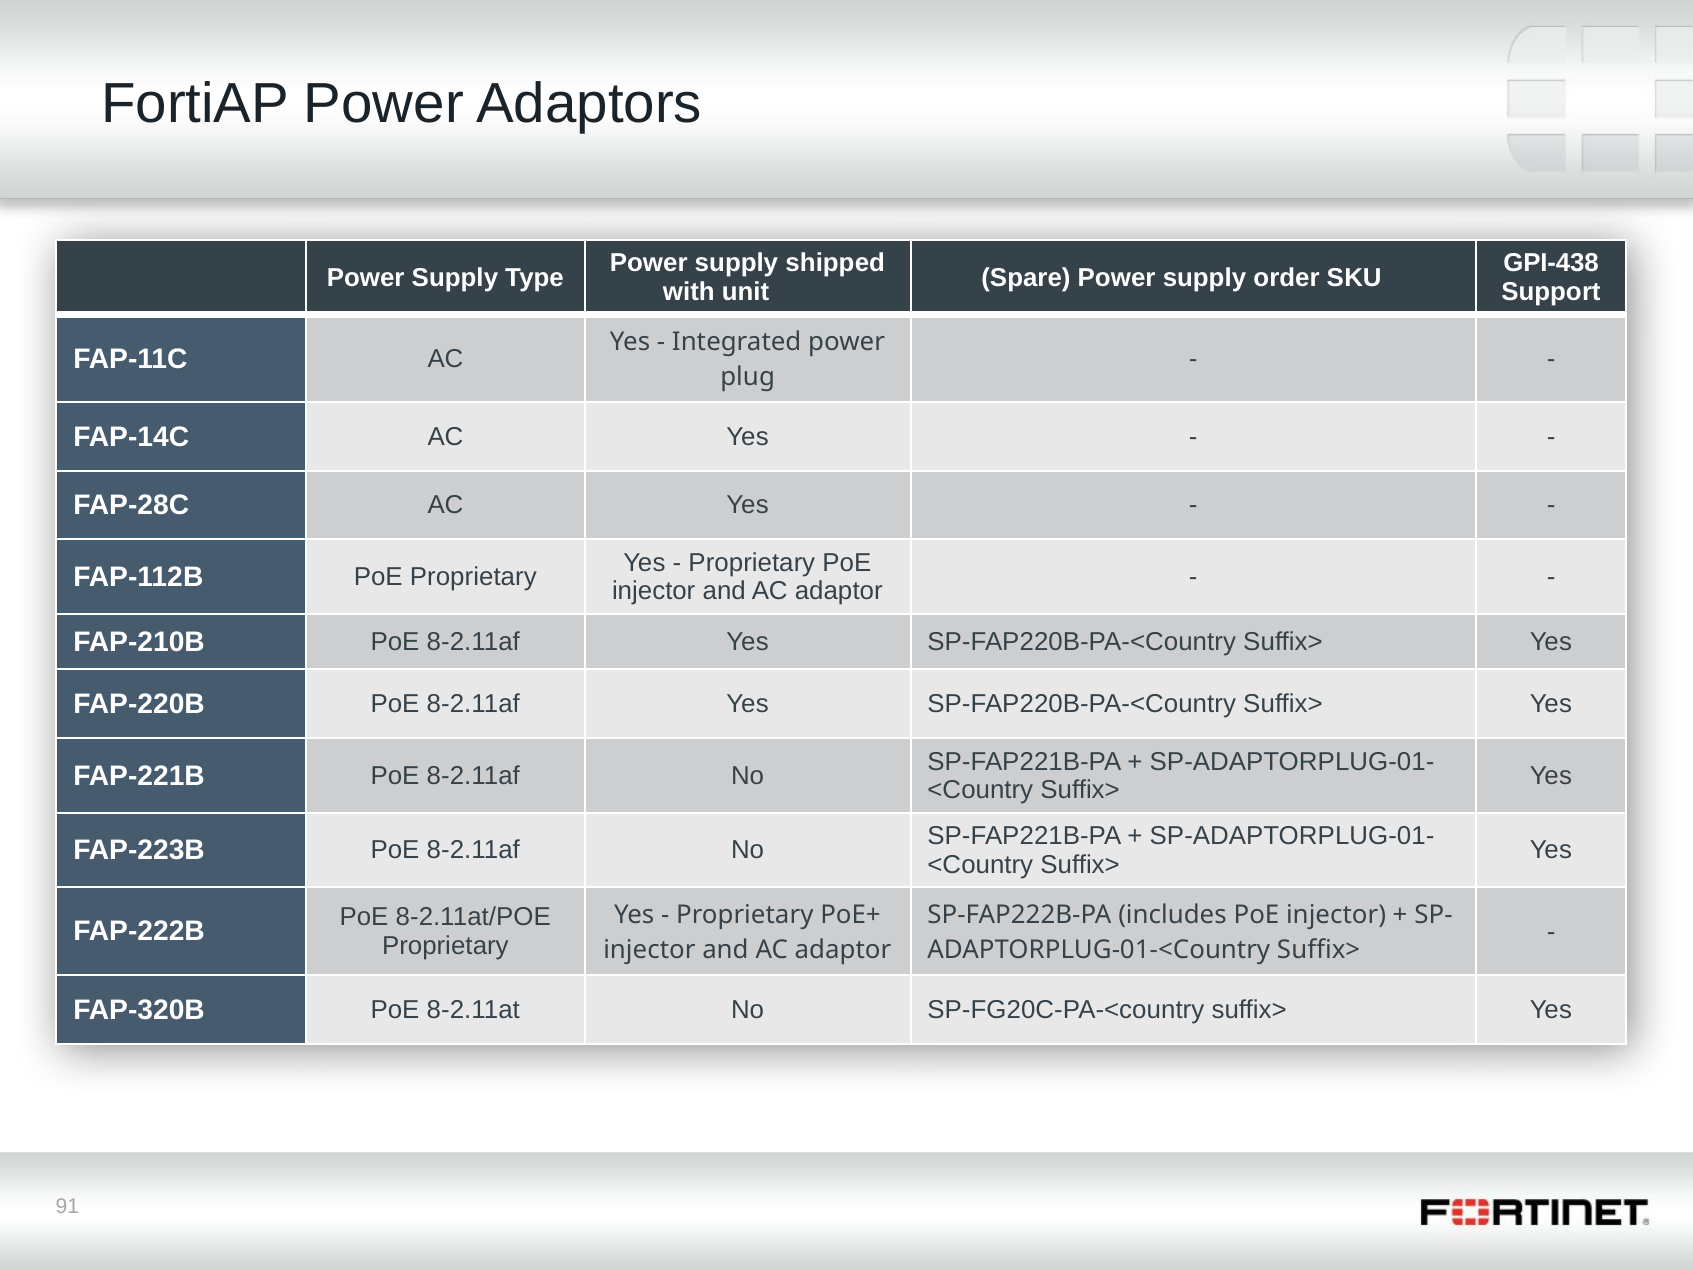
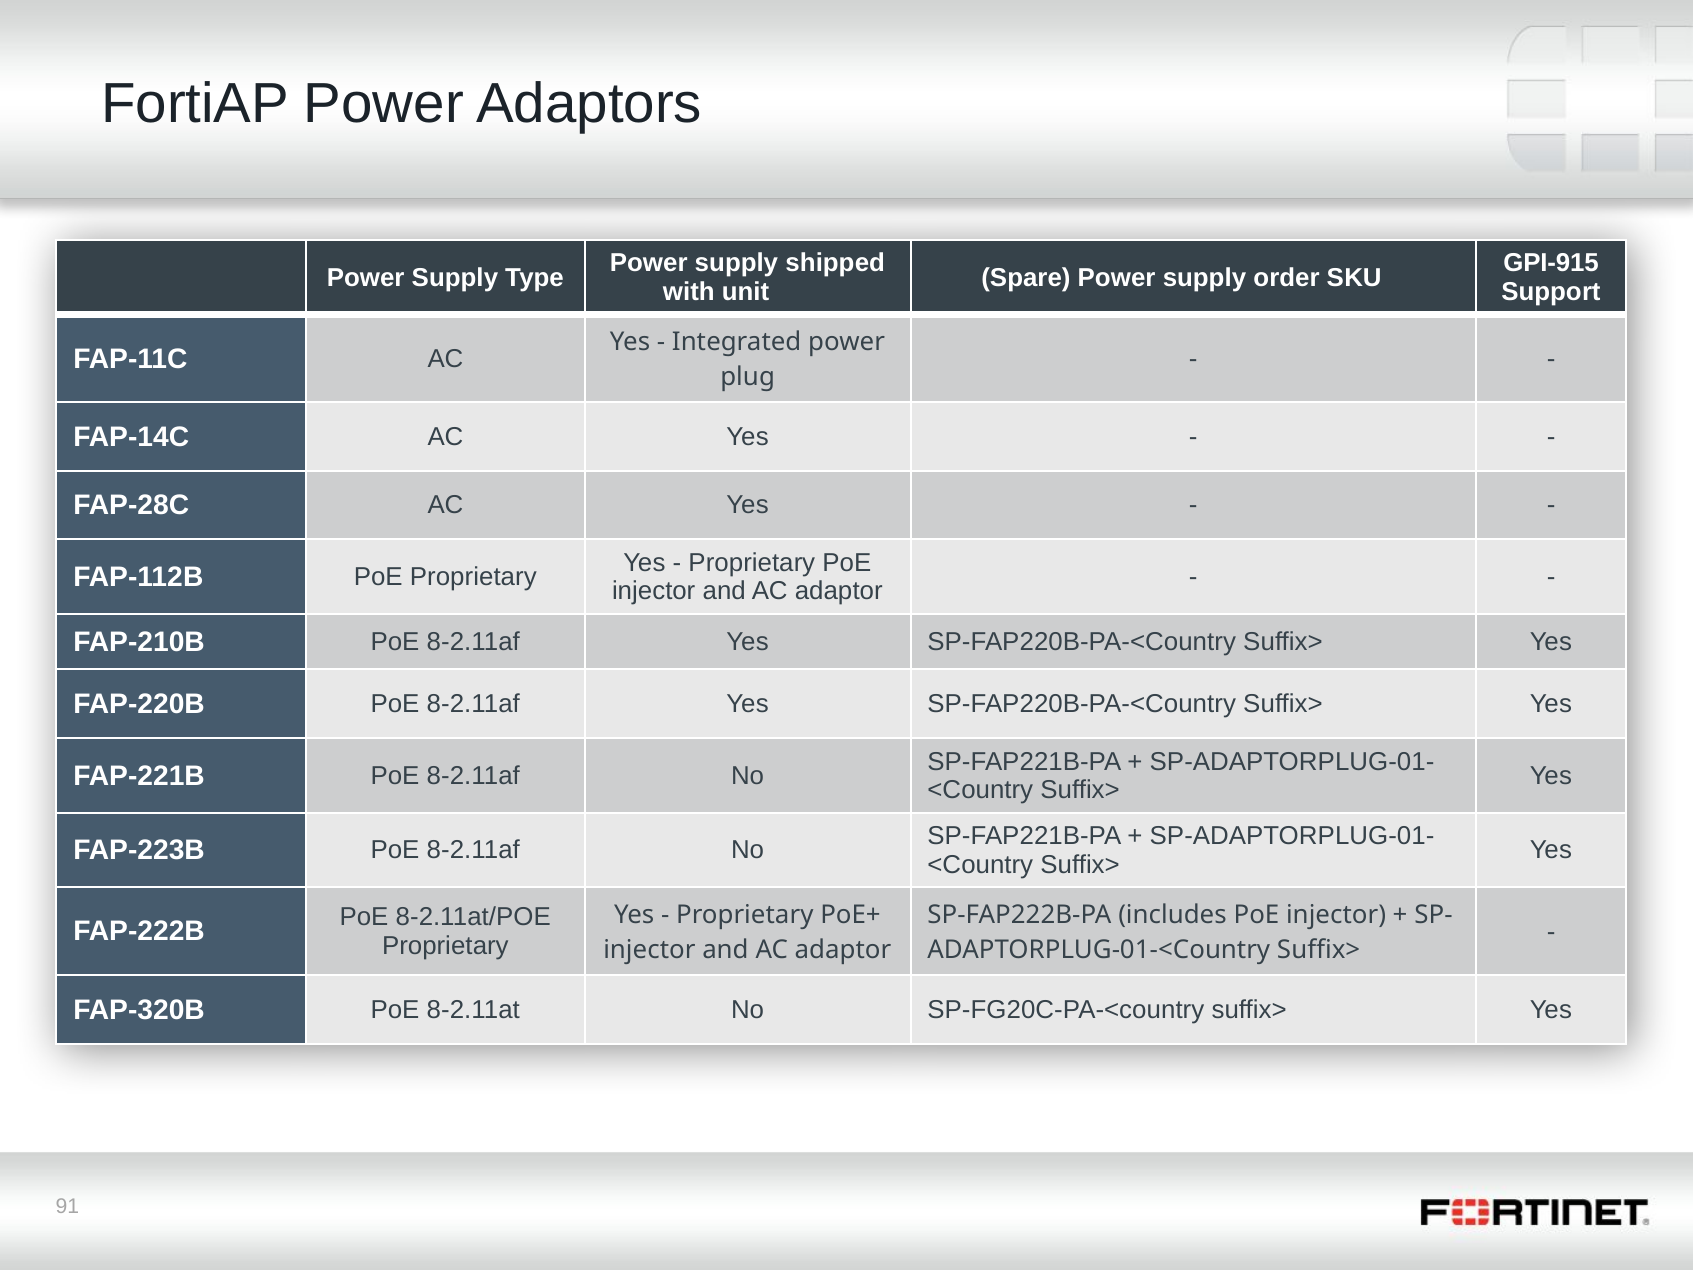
GPI-438: GPI-438 -> GPI-915 (1551, 263)
